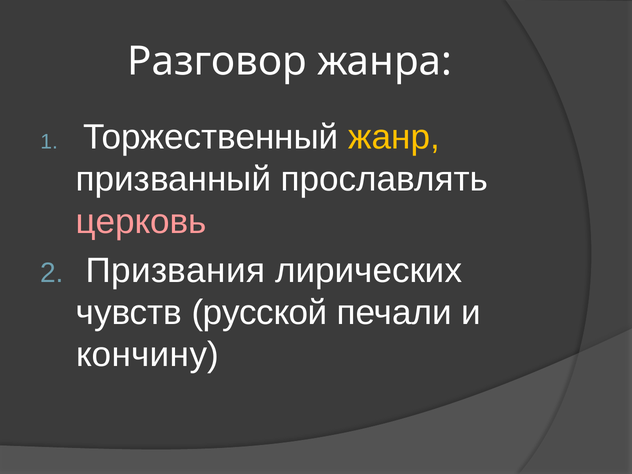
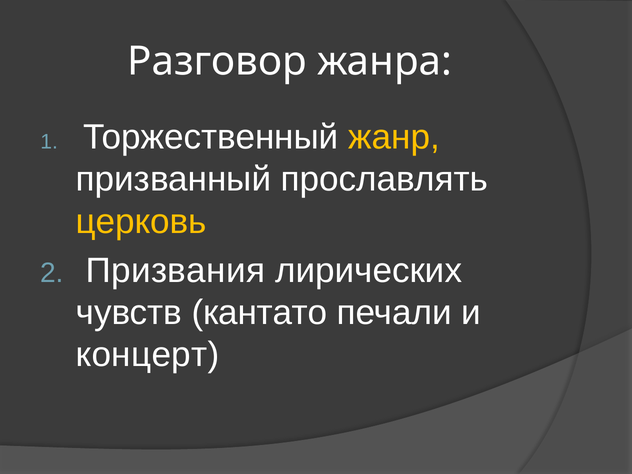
церковь colour: pink -> yellow (141, 221)
русской: русской -> кантато (259, 313)
кончину: кончину -> концерт (148, 355)
